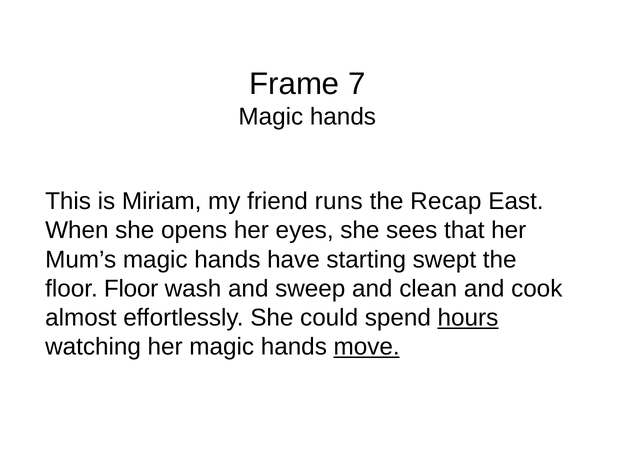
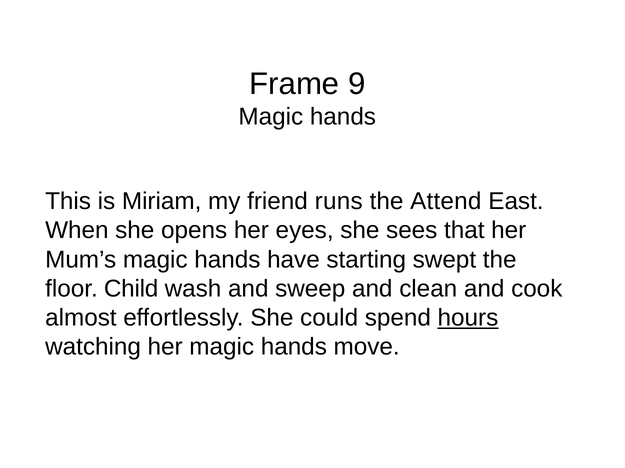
7: 7 -> 9 (357, 84)
Recap: Recap -> Attend (446, 202)
ﬂoor Floor: Floor -> Child (131, 289)
move underline: present -> none (367, 348)
